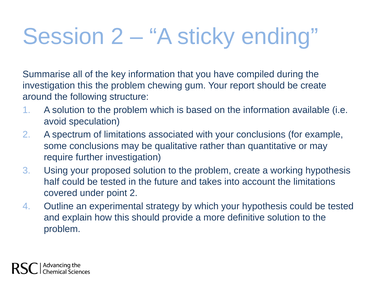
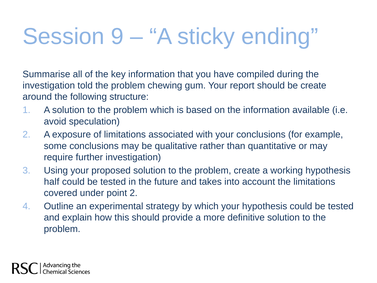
Session 2: 2 -> 9 (117, 36)
investigation this: this -> told (85, 85)
spectrum: spectrum -> exposure (72, 134)
